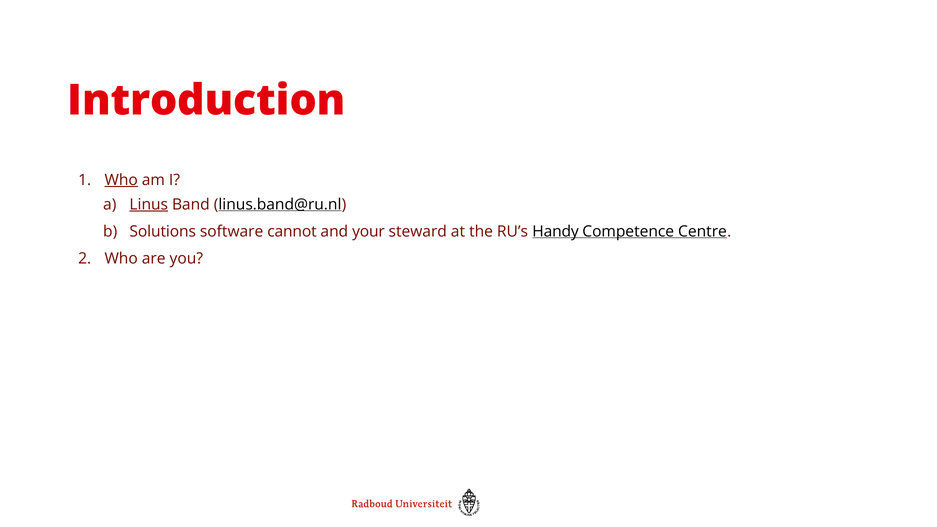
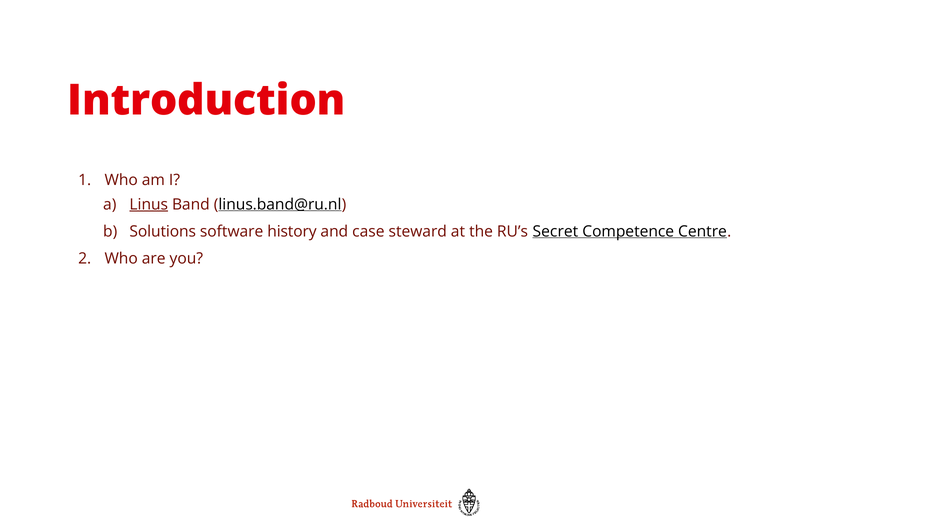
Who underline: present -> none (121, 180)
cannot: cannot -> history (292, 232)
your: your -> case (368, 232)
Handy: Handy -> Secret (555, 232)
